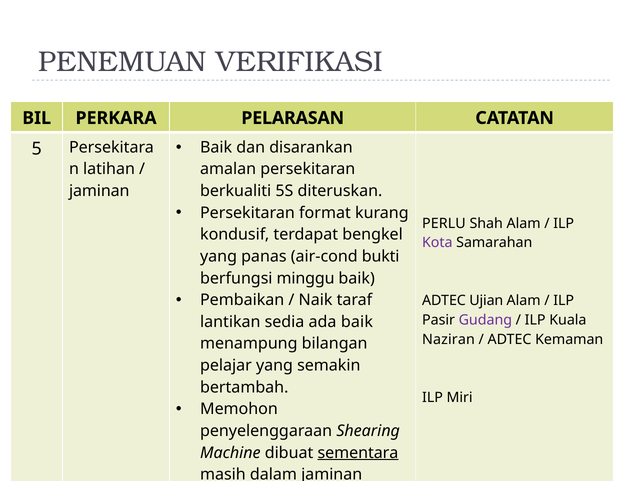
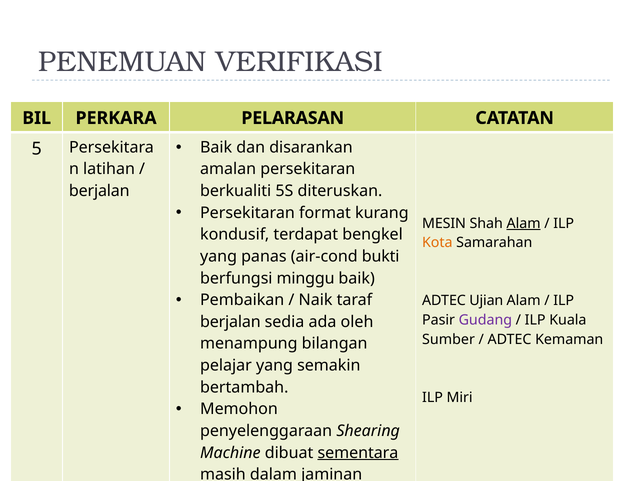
jaminan: jaminan -> berjalan (99, 191)
PERLU: PERLU -> MESIN (444, 224)
Alam underline: none -> present (524, 224)
Kota colour: purple -> orange (437, 243)
lantikan: lantikan -> berjalan (230, 322)
ada baik: baik -> oleh (357, 322)
Naziran: Naziran -> Sumber (449, 340)
